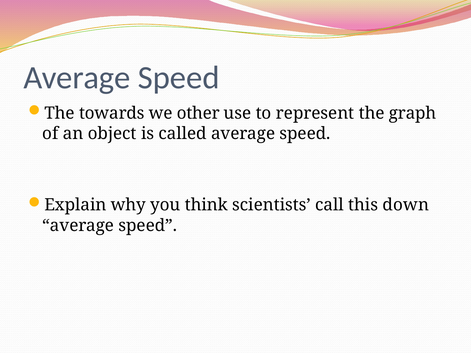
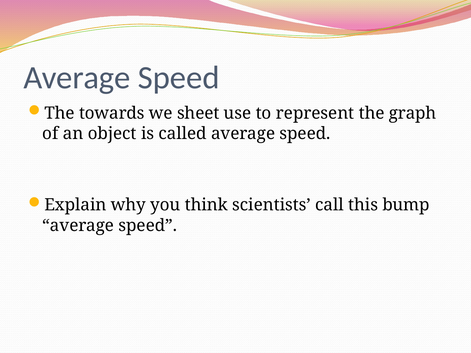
other: other -> sheet (198, 113)
down: down -> bump (406, 205)
